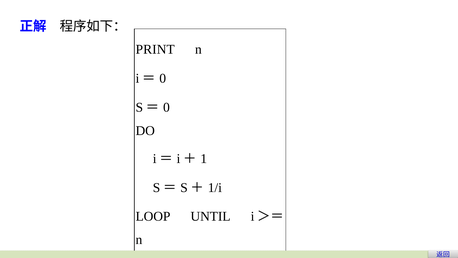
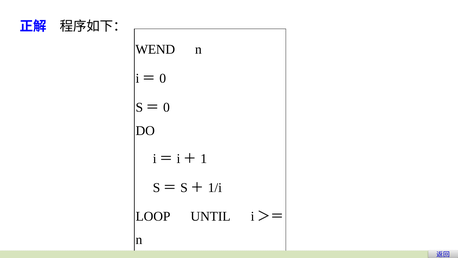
PRINT: PRINT -> WEND (155, 49)
